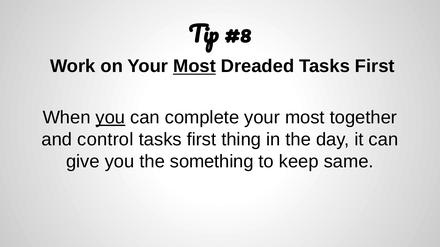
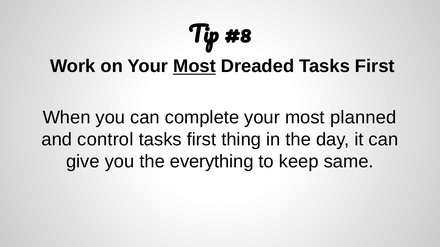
you underline: present -> none (110, 118)
together: together -> planned (363, 118)
something: something -> everything (212, 162)
